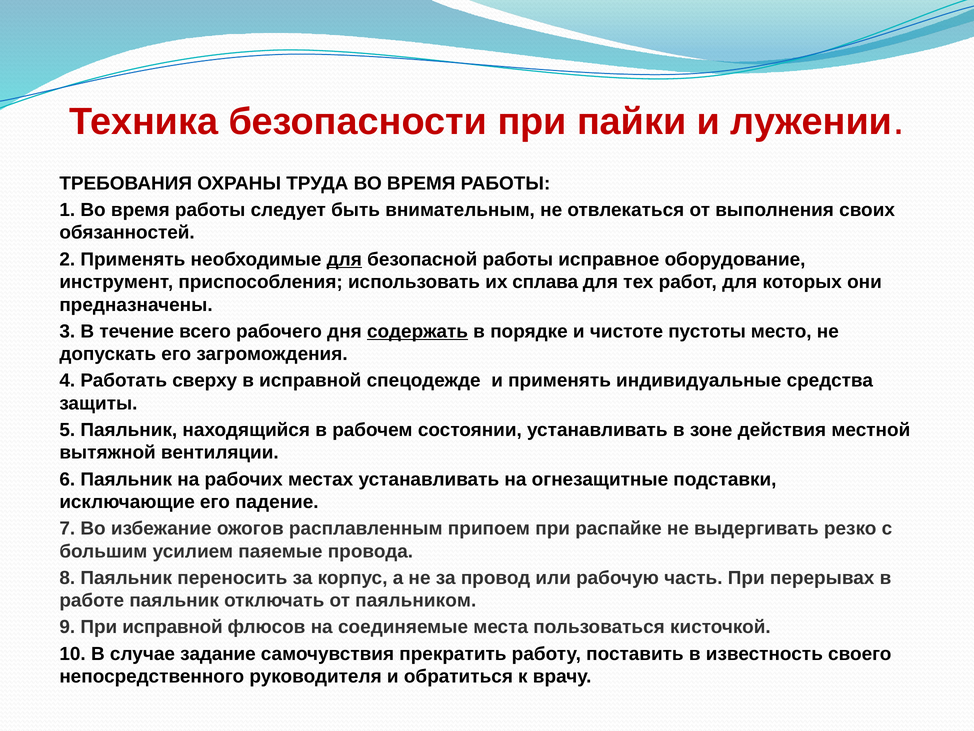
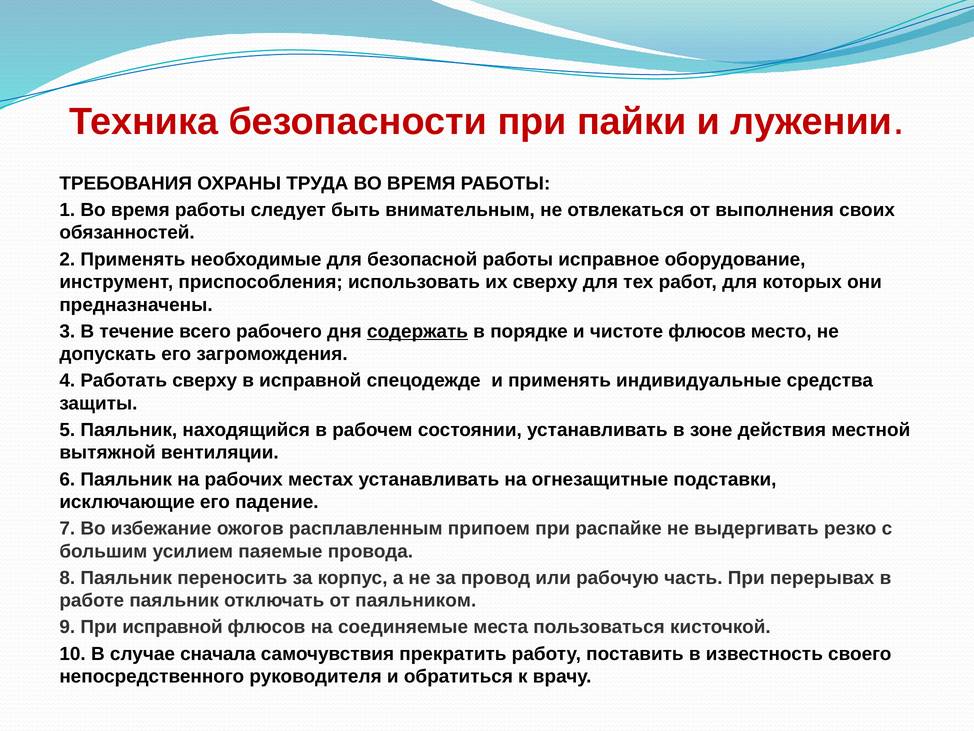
для underline: present -> none (344, 259)
их сплава: сплава -> сверху (545, 282)
чистоте пустоты: пустоты -> флюсов (707, 331)
задание: задание -> сначала (218, 653)
